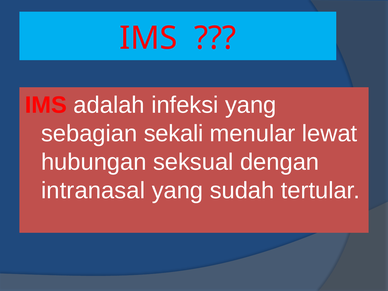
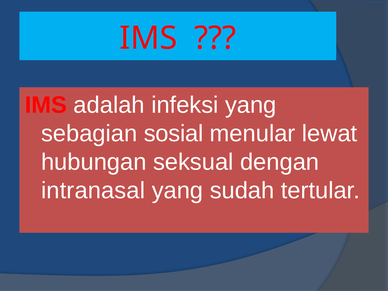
sekali: sekali -> sosial (174, 134)
